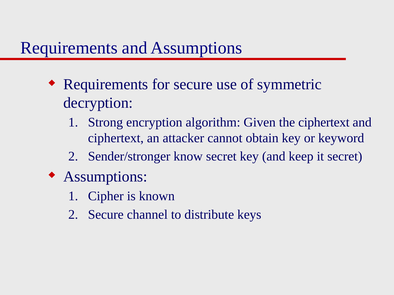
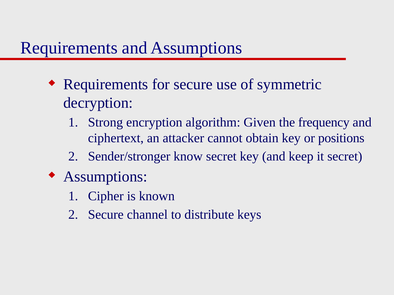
the ciphertext: ciphertext -> frequency (324, 122)
keyword: keyword -> positions (341, 138)
